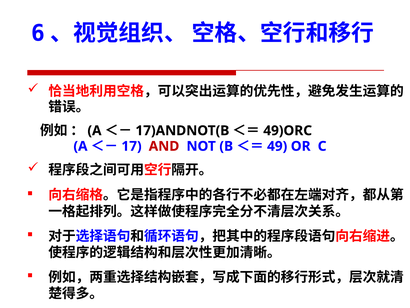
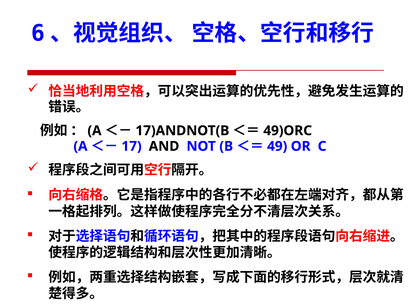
AND colour: red -> black (164, 146)
